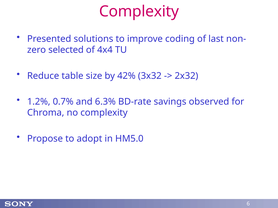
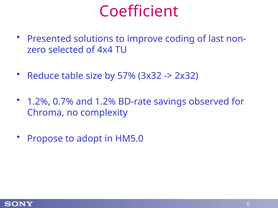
Complexity: Complexity -> Coefficient (139, 11)
42%: 42% -> 57% (126, 76)
and 6.3%: 6.3% -> 1.2% (105, 102)
